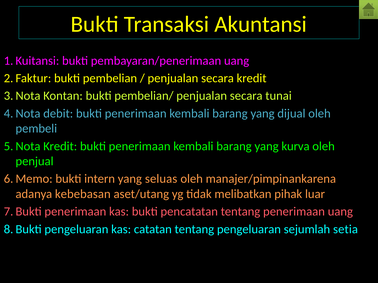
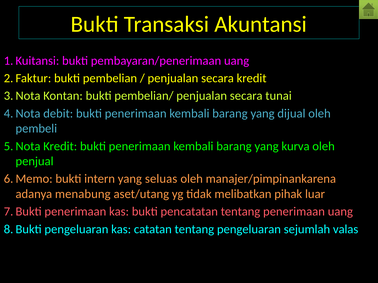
kebebasan: kebebasan -> menabung (83, 194)
setia: setia -> valas (346, 230)
